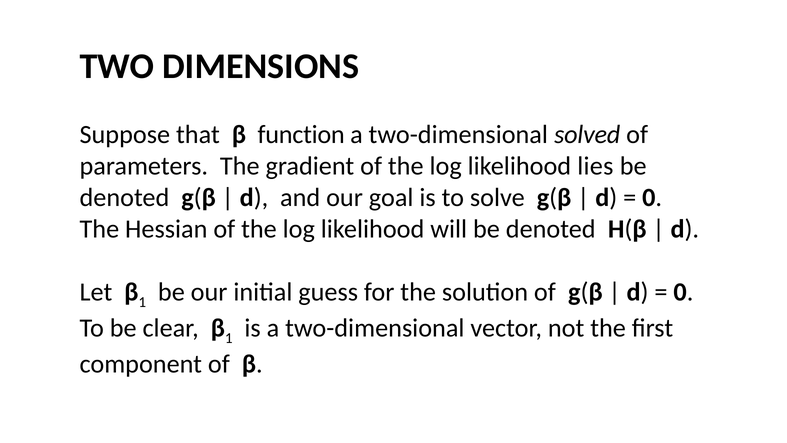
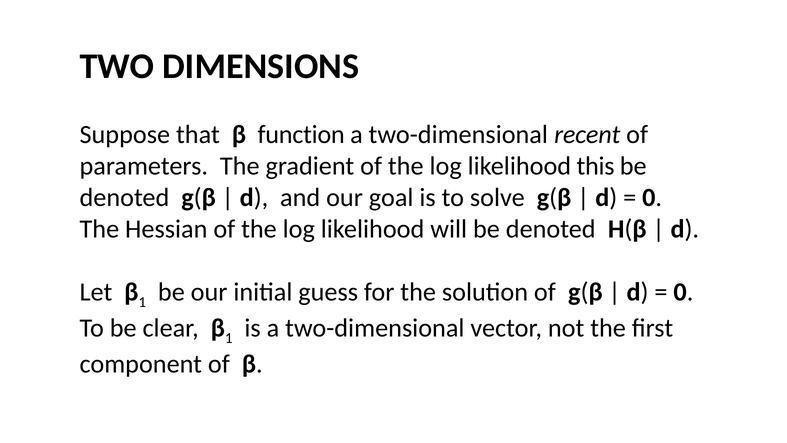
solved: solved -> recent (587, 135)
lies: lies -> this (596, 166)
